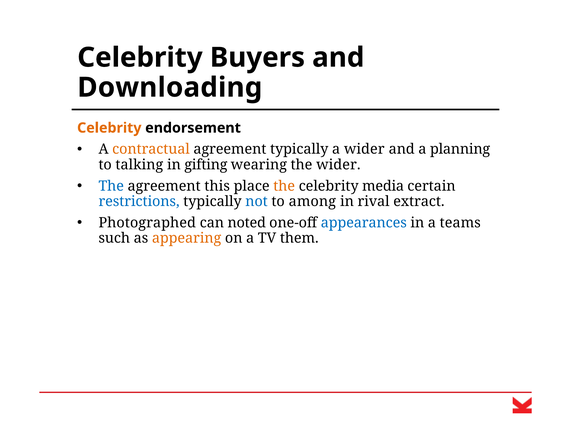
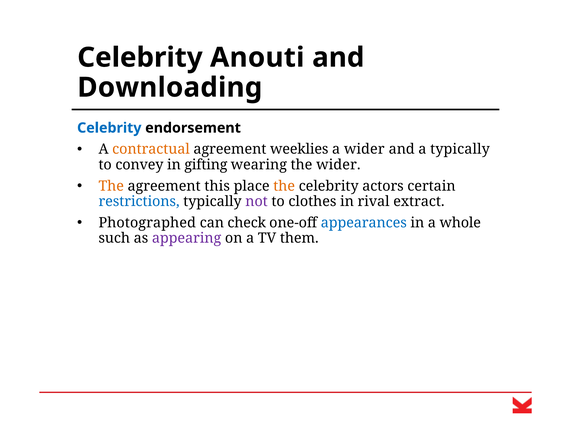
Buyers: Buyers -> Anouti (257, 58)
Celebrity colour: orange -> blue (109, 128)
agreement typically: typically -> weeklies (299, 149)
a planning: planning -> typically (460, 149)
talking: talking -> convey (139, 165)
The colour: blue -> orange (111, 186)
media: media -> actors (383, 186)
not colour: blue -> purple (257, 202)
among: among -> clothes (312, 202)
noted: noted -> check (247, 223)
teams: teams -> whole (460, 223)
appearing colour: orange -> purple (187, 238)
